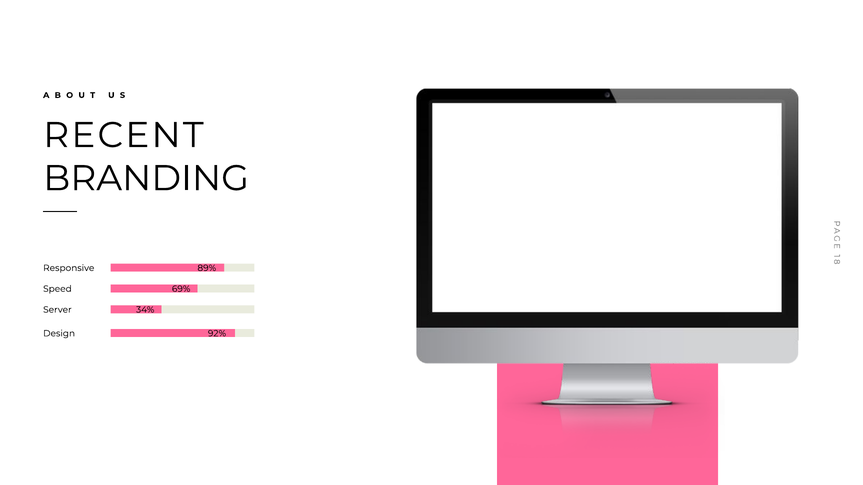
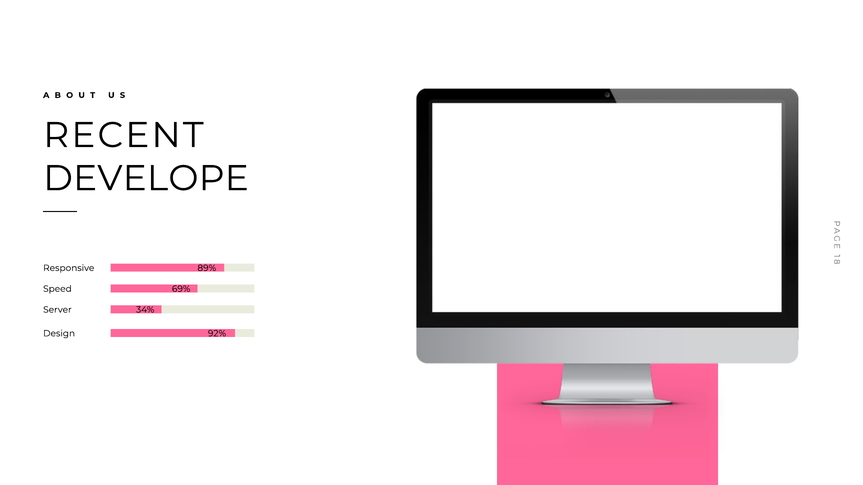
BRANDING: BRANDING -> DEVELOPE (146, 179)
